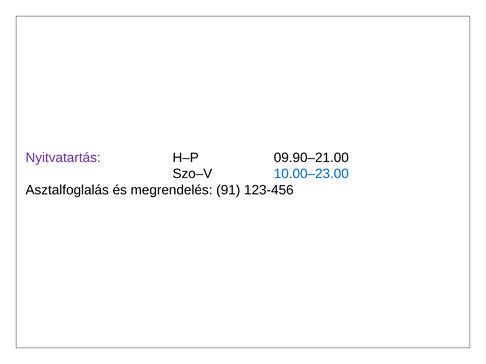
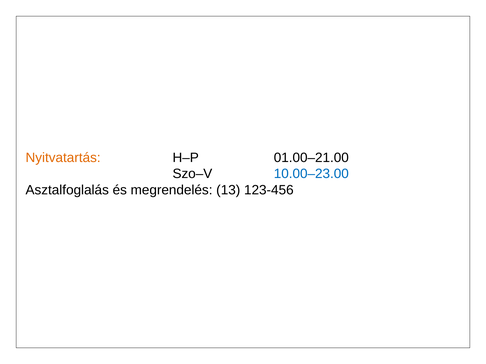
Nyitvatartás colour: purple -> orange (63, 158)
09.90–21.00: 09.90–21.00 -> 01.00–21.00 (311, 158)
91: 91 -> 13 (228, 190)
